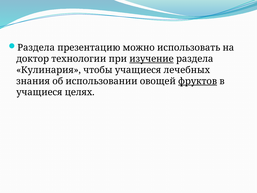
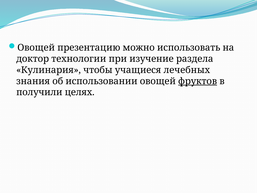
Раздела: Раздела -> Овощей (36, 48)
изучение underline: present -> none (151, 59)
учащиеся: учащиеся -> получили (39, 92)
